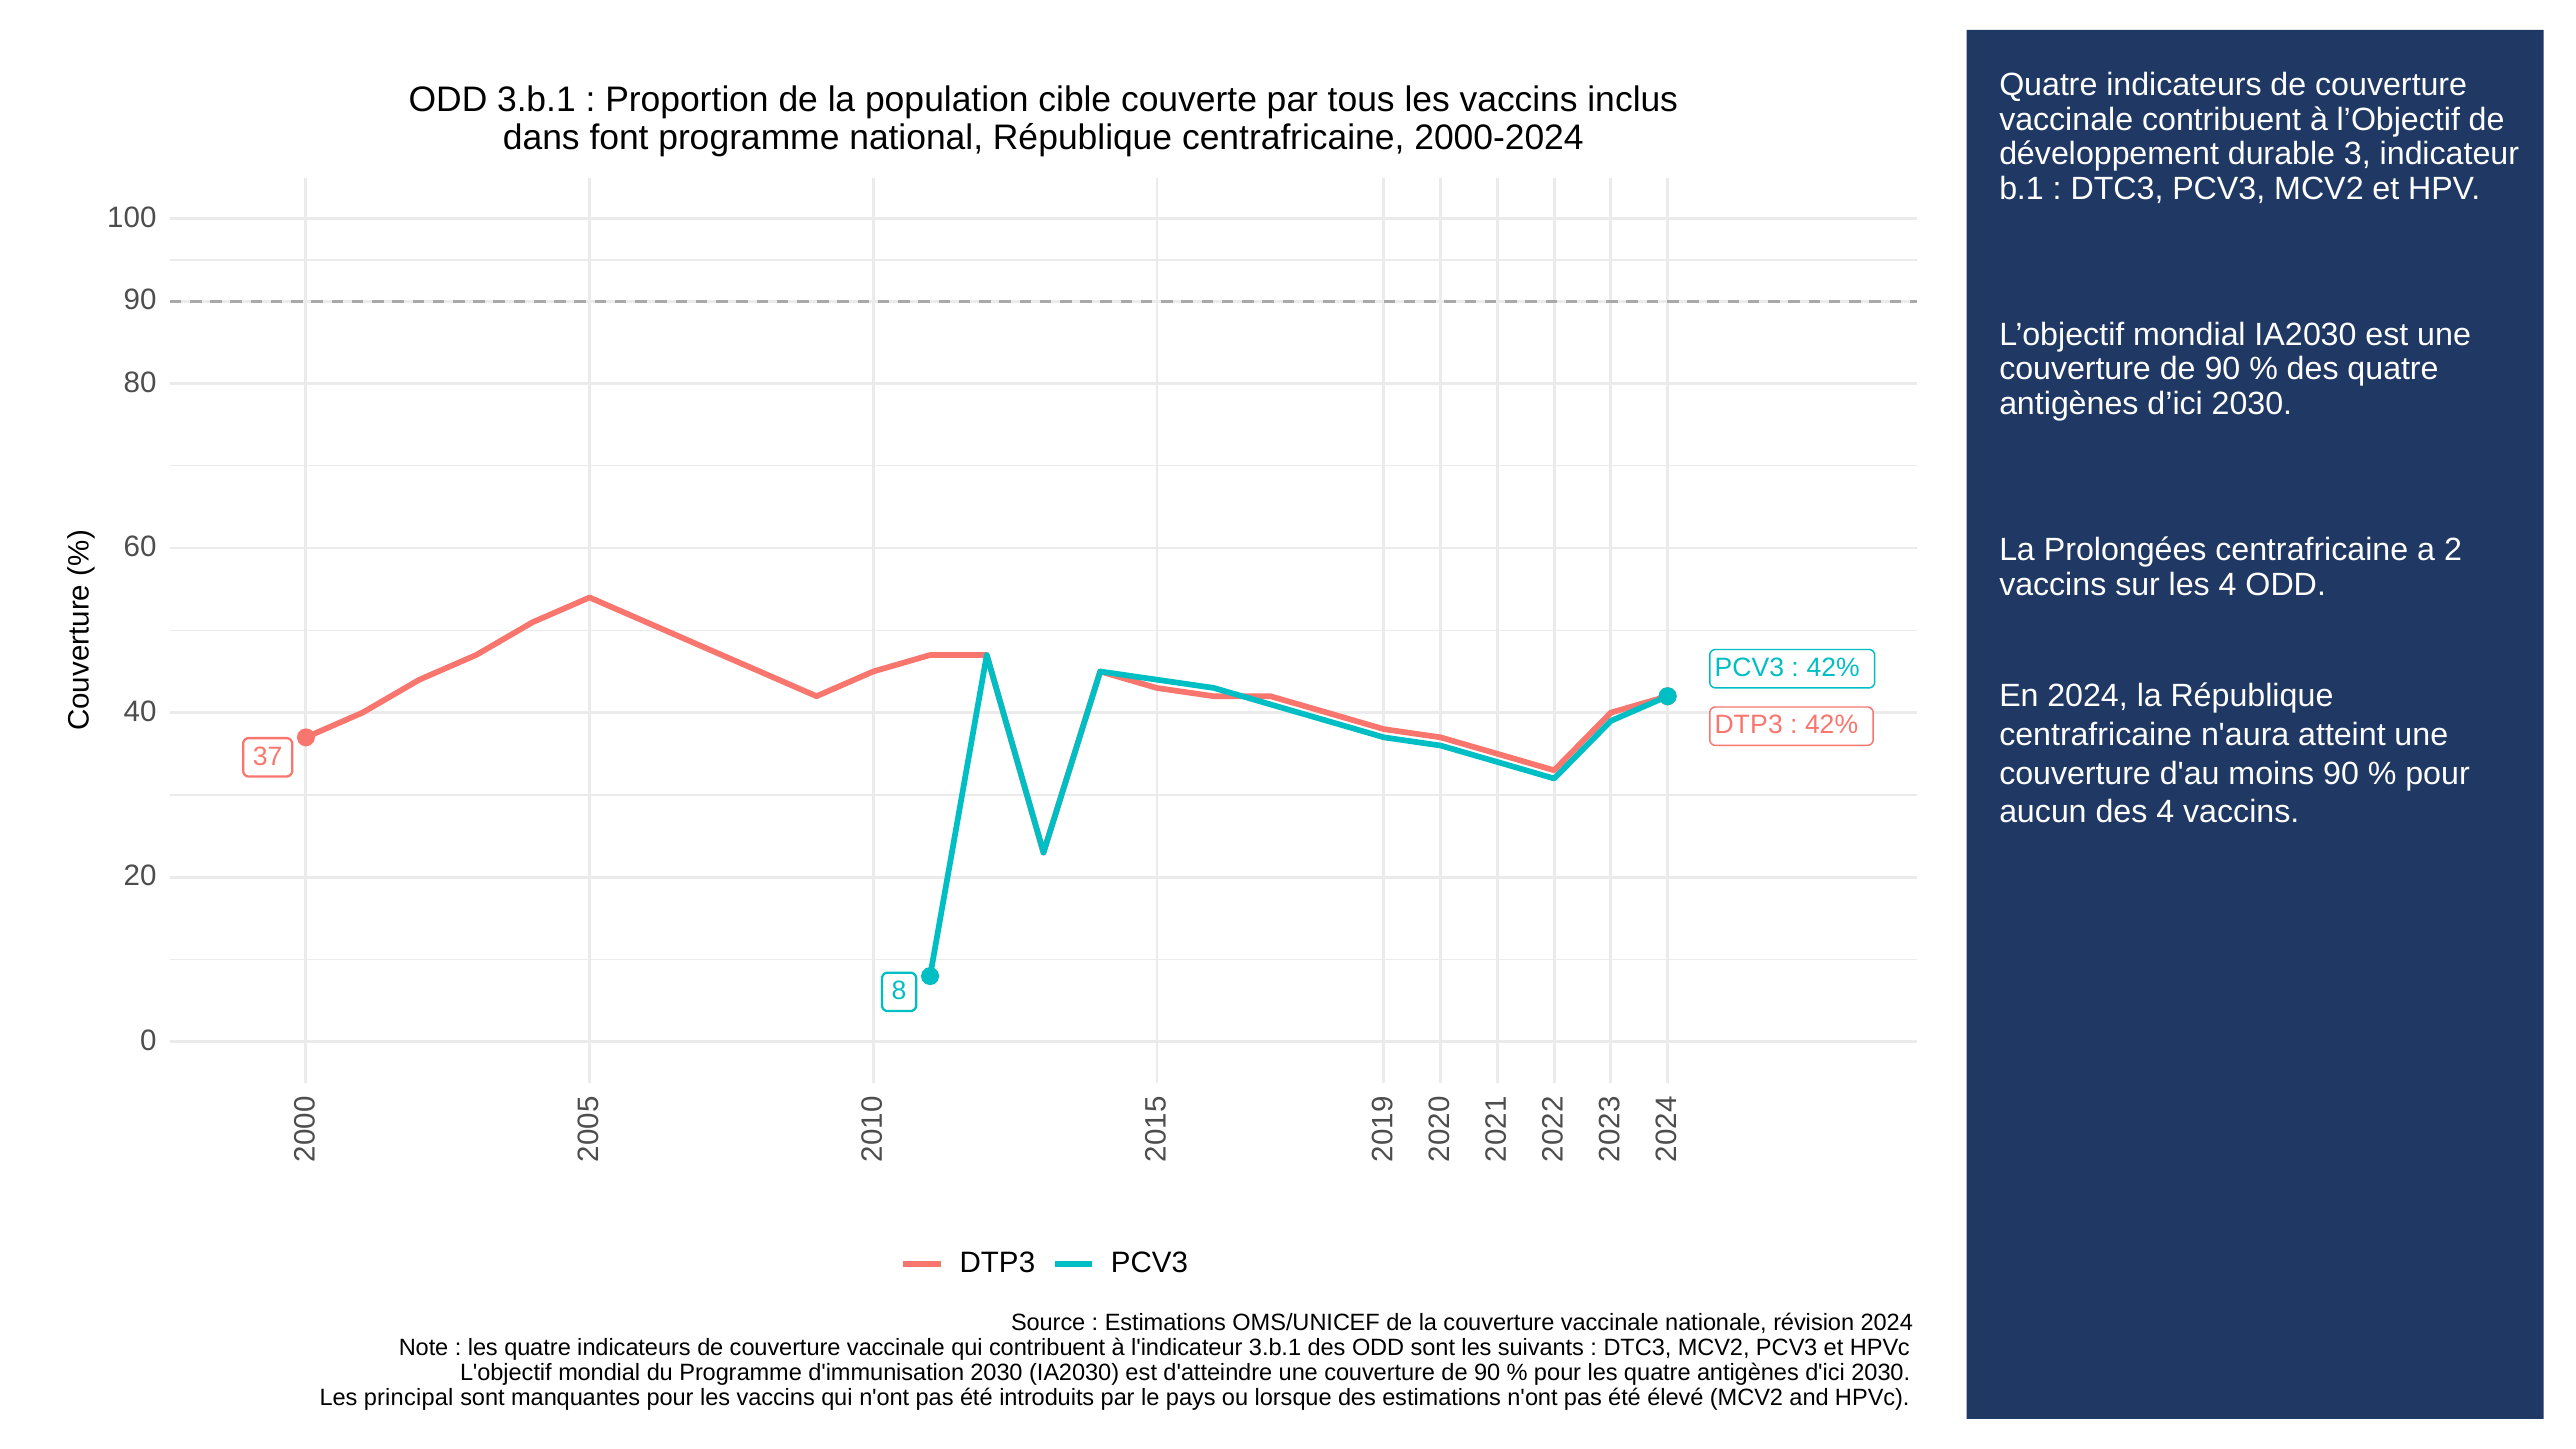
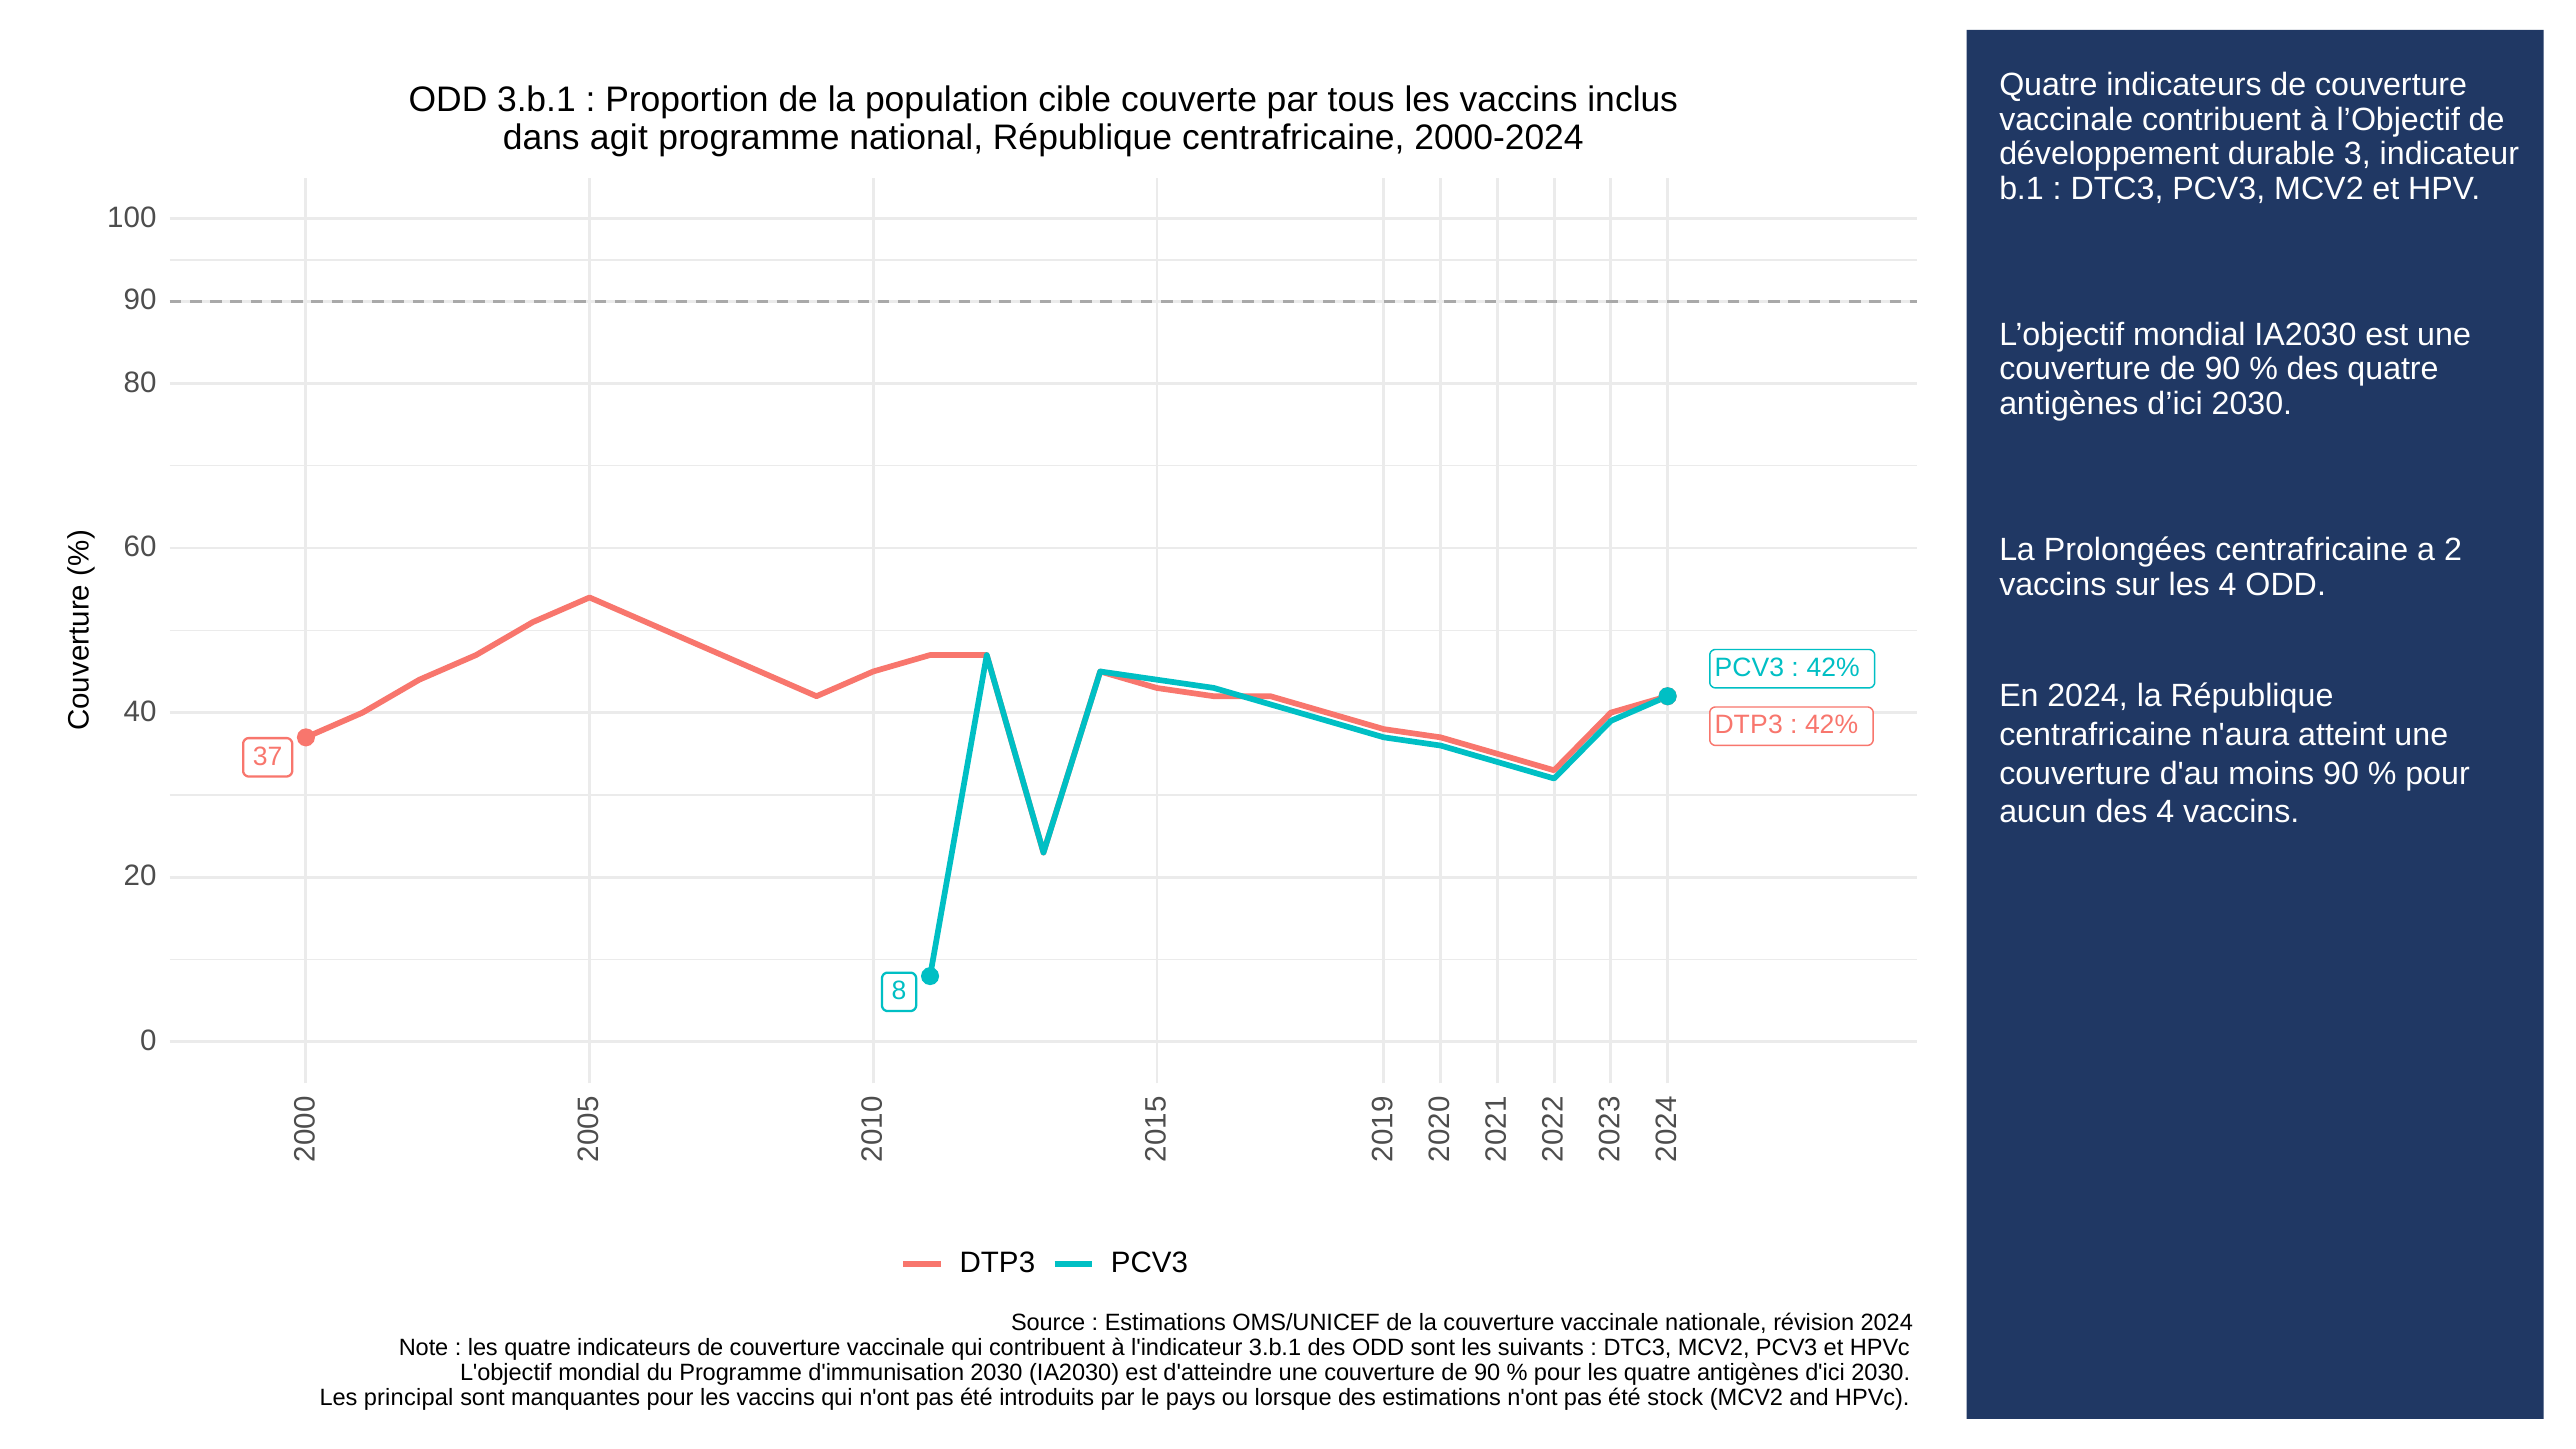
font: font -> agit (619, 138)
élevé: élevé -> stock (1675, 1398)
